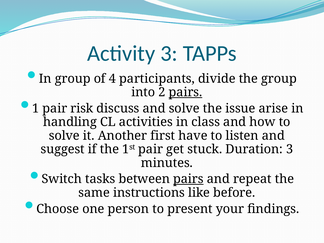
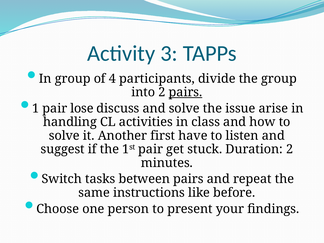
risk: risk -> lose (82, 108)
Duration 3: 3 -> 2 (290, 149)
pairs underline: present -> none (188, 179)
